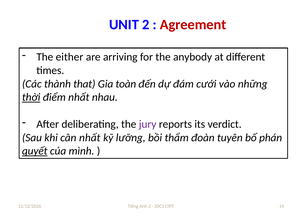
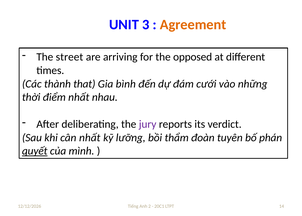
UNIT 2: 2 -> 3 (146, 25)
Agreement colour: red -> orange (193, 25)
either: either -> street (70, 57)
anybody: anybody -> opposed (193, 57)
toàn: toàn -> bình (126, 84)
thời underline: present -> none (31, 97)
